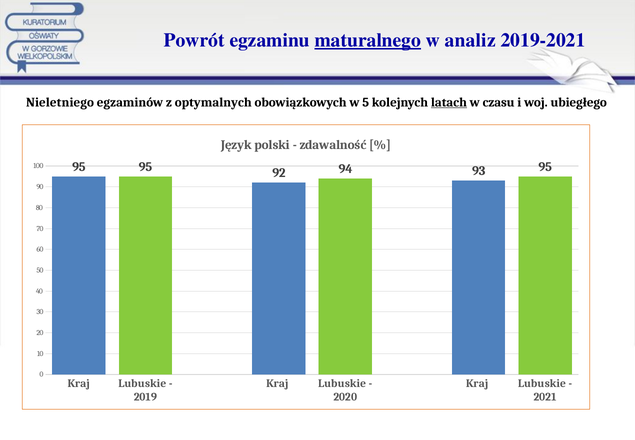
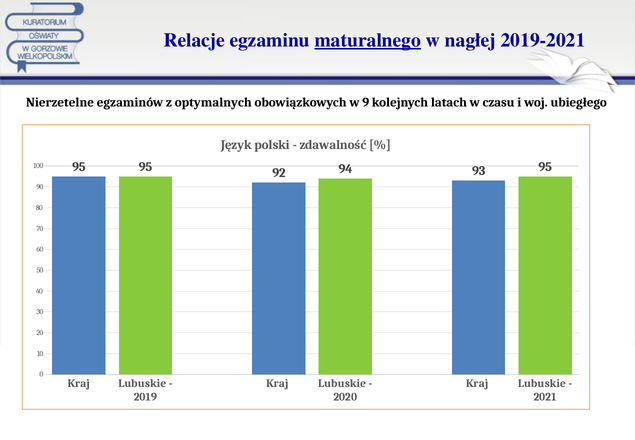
Powrót: Powrót -> Relacje (194, 40)
analiz: analiz -> nagłej (470, 40)
Nieletniego: Nieletniego -> Nierzetelne (60, 102)
5: 5 -> 9 (366, 102)
latach underline: present -> none (449, 102)
